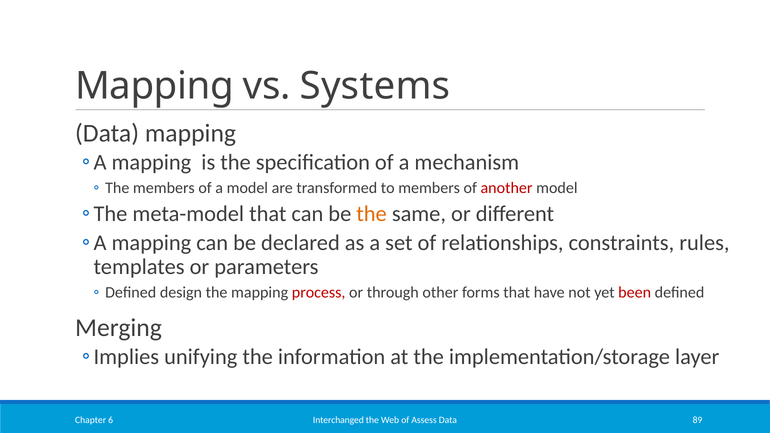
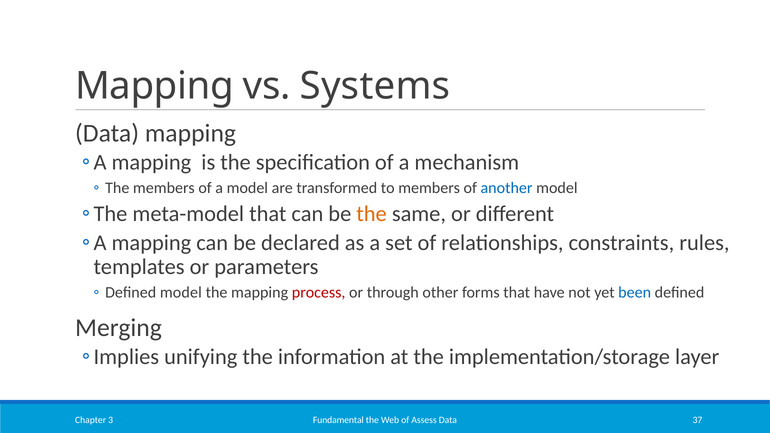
another colour: red -> blue (507, 188)
Defined design: design -> model (181, 293)
been colour: red -> blue (635, 293)
Interchanged: Interchanged -> Fundamental (338, 420)
89: 89 -> 37 (697, 420)
6: 6 -> 3 (111, 420)
